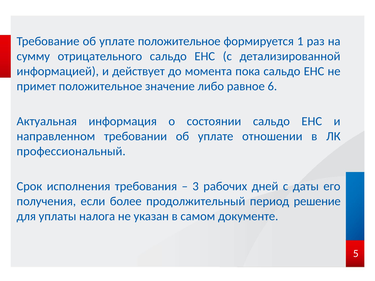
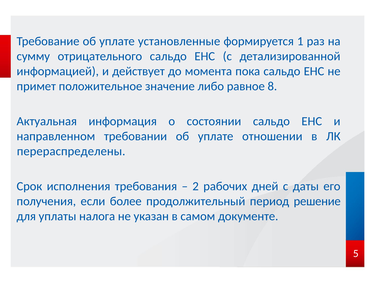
уплате положительное: положительное -> установленные (179, 41)
6: 6 -> 8 (272, 86)
профессиональный: профессиональный -> перераспределены (71, 151)
3: 3 -> 2 (196, 186)
